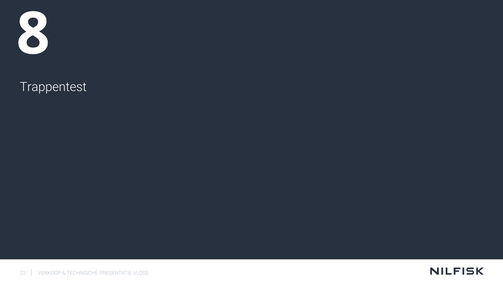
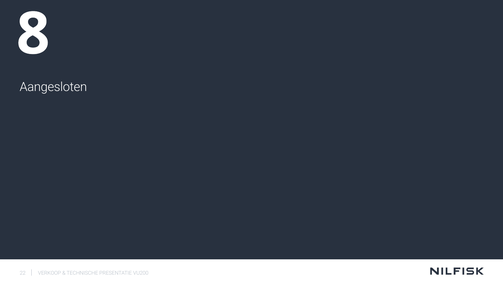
Trappentest: Trappentest -> Aangesloten (53, 87)
